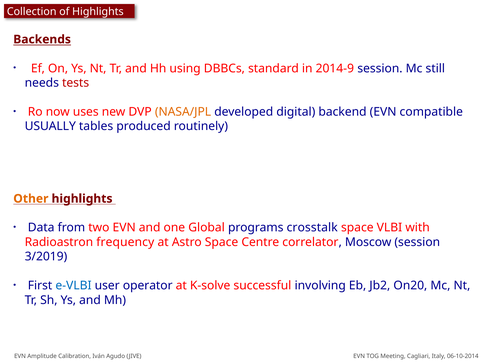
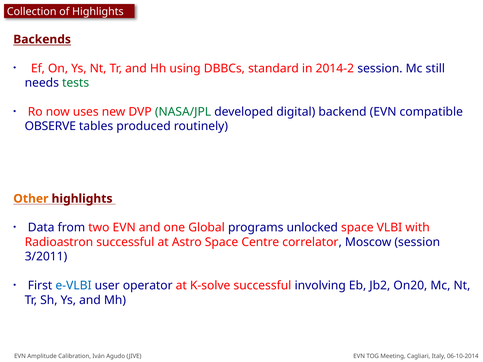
2014-9: 2014-9 -> 2014-2 (335, 68)
tests colour: red -> green (76, 83)
NASA/JPL colour: orange -> green (183, 112)
USUALLY: USUALLY -> OBSERVE (50, 126)
crosstalk: crosstalk -> unlocked (312, 228)
Radioastron frequency: frequency -> successful (125, 242)
3/2019: 3/2019 -> 3/2011 (46, 257)
